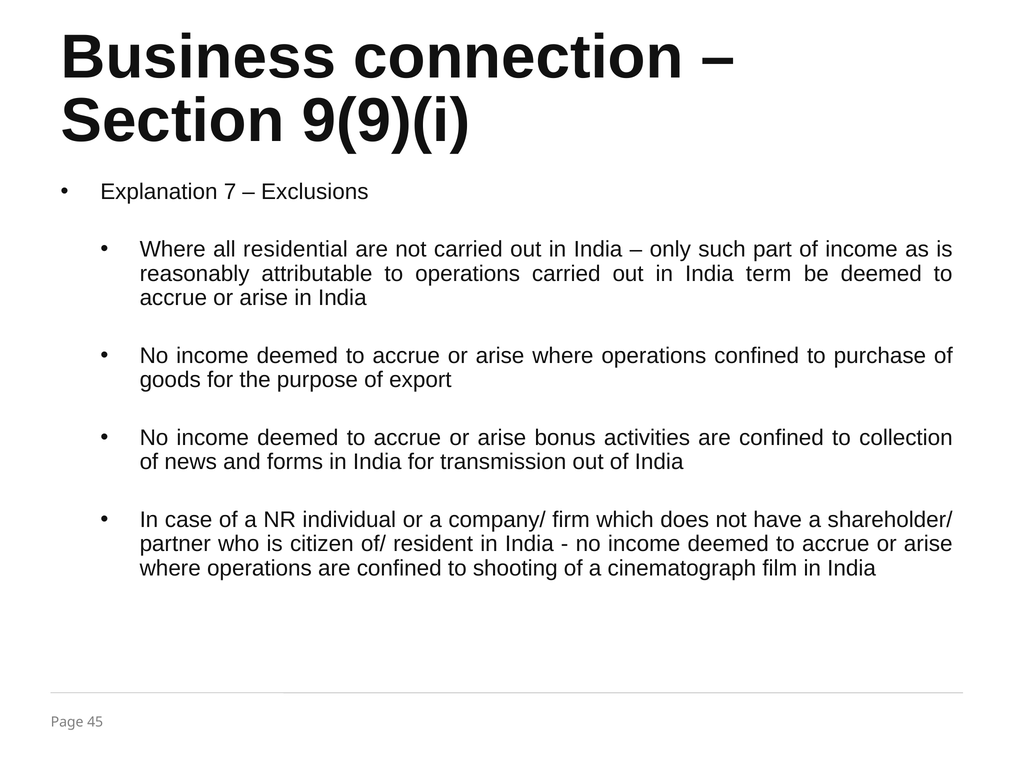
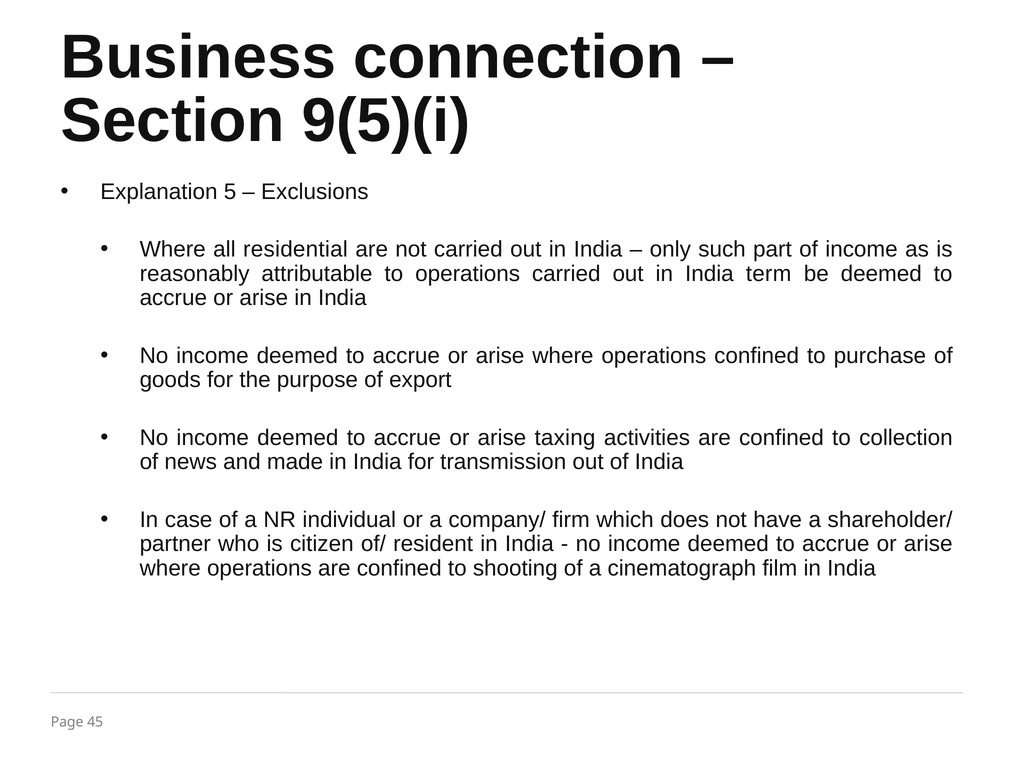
9(9)(i: 9(9)(i -> 9(5)(i (386, 121)
7: 7 -> 5 (230, 191)
bonus: bonus -> taxing (565, 437)
forms: forms -> made (295, 462)
